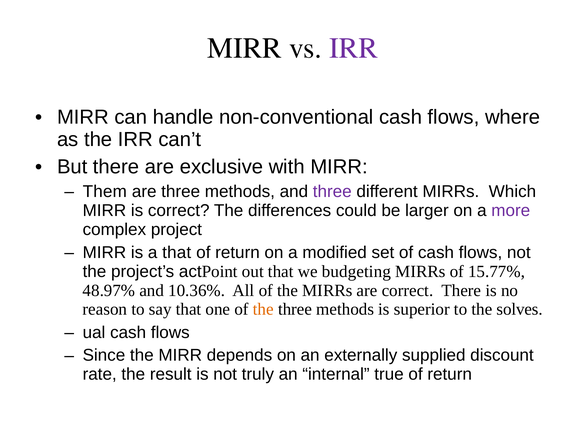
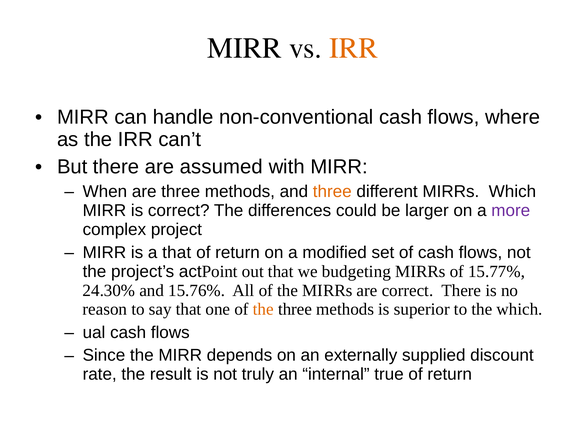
IRR colour: purple -> orange (354, 48)
exclusive: exclusive -> assumed (221, 167)
Them: Them -> When (105, 191)
three colour: purple -> orange (332, 191)
48.97%: 48.97% -> 24.30% (109, 290)
10.36%: 10.36% -> 15.76% (197, 290)
the solves: solves -> which (520, 309)
